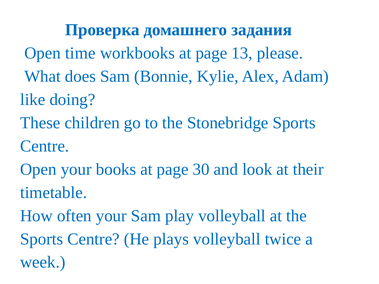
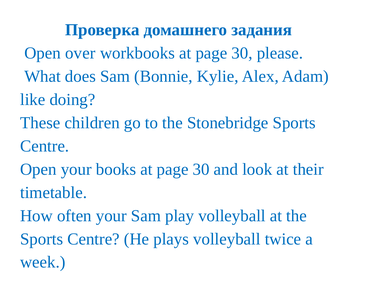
time: time -> over (80, 53)
workbooks at page 13: 13 -> 30 (242, 53)
